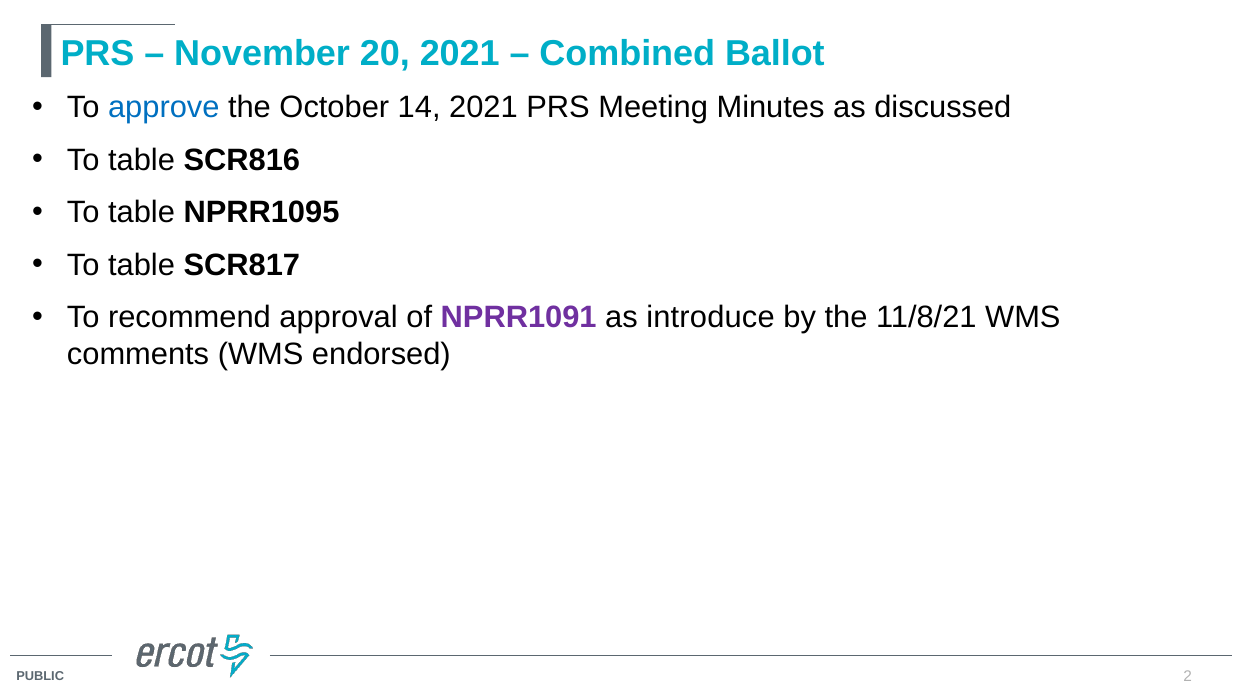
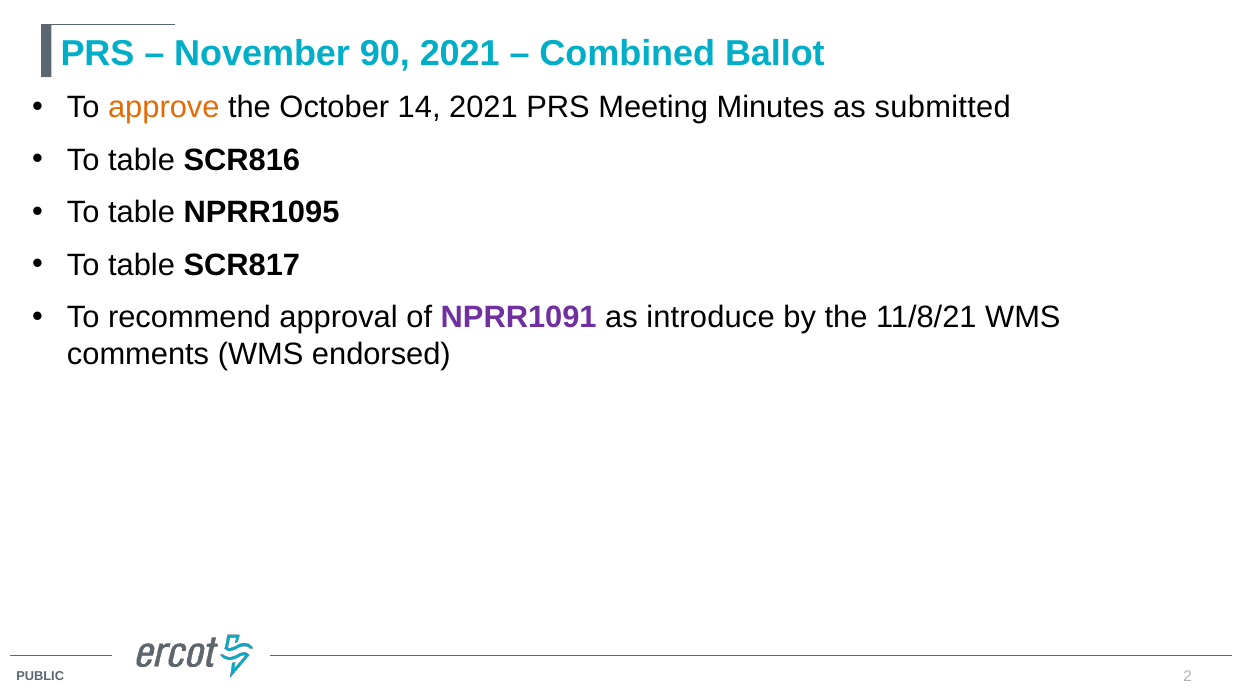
20: 20 -> 90 (385, 53)
approve colour: blue -> orange (164, 108)
discussed: discussed -> submitted (943, 108)
